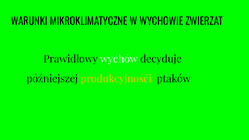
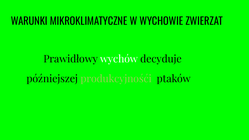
produkcyjnośći colour: yellow -> light green (116, 79)
